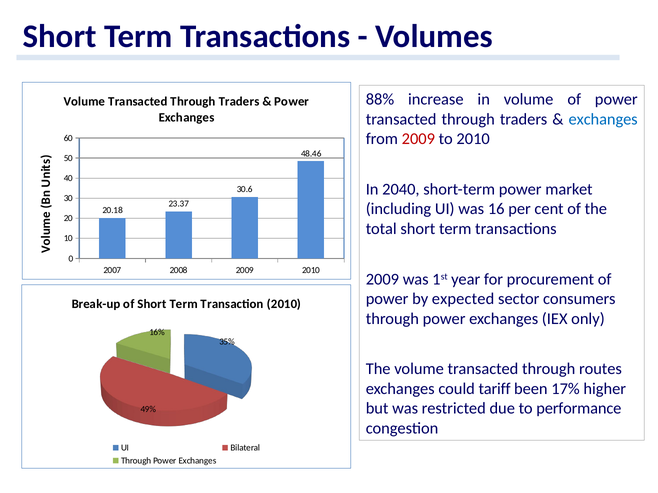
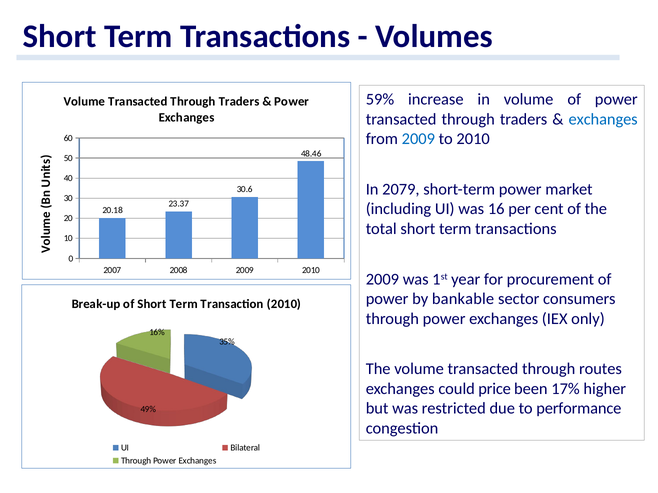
88%: 88% -> 59% (380, 100)
2009 colour: red -> blue (418, 139)
2040: 2040 -> 2079 (401, 190)
expected: expected -> bankable (463, 299)
tariff: tariff -> price (495, 389)
